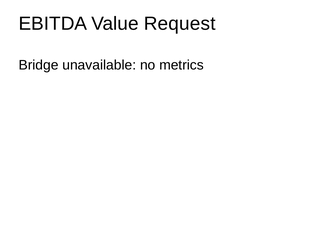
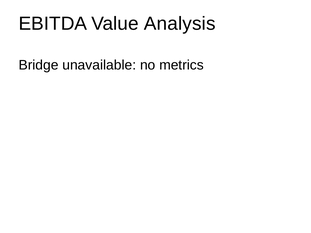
Request: Request -> Analysis (180, 24)
